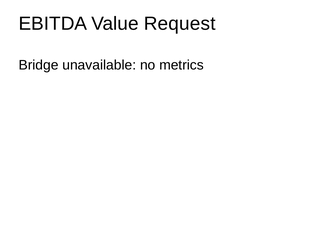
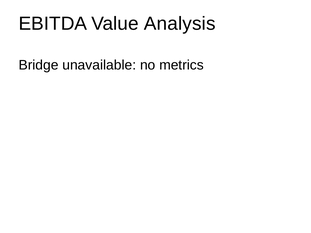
Request: Request -> Analysis (180, 24)
